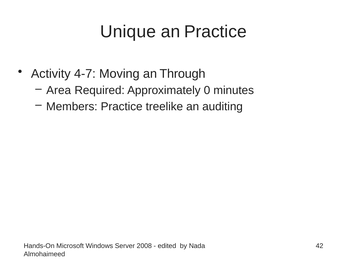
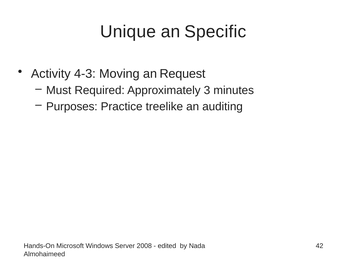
an Practice: Practice -> Specific (215, 32)
4-7: 4-7 -> 4-3 (85, 74)
Through: Through -> Request (183, 74)
Area: Area -> Must (59, 90)
0: 0 -> 3 (207, 90)
Members: Members -> Purposes (72, 107)
